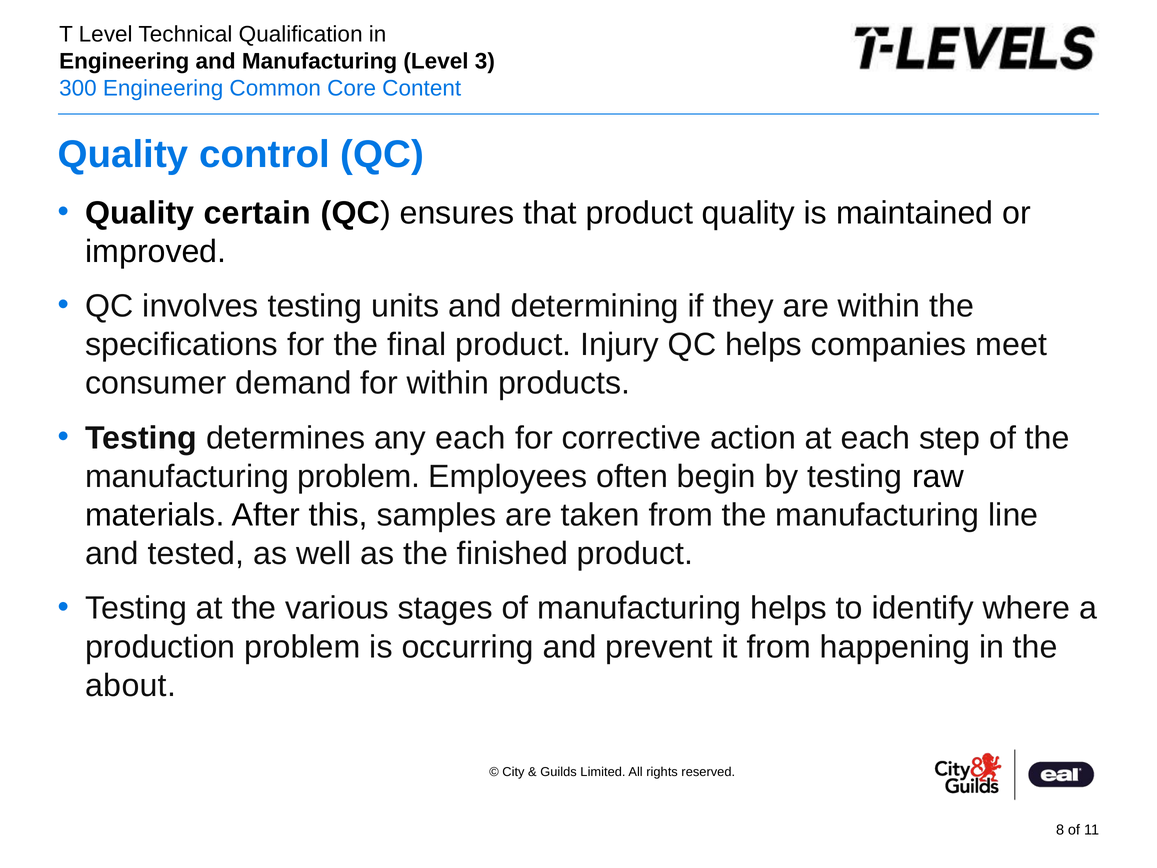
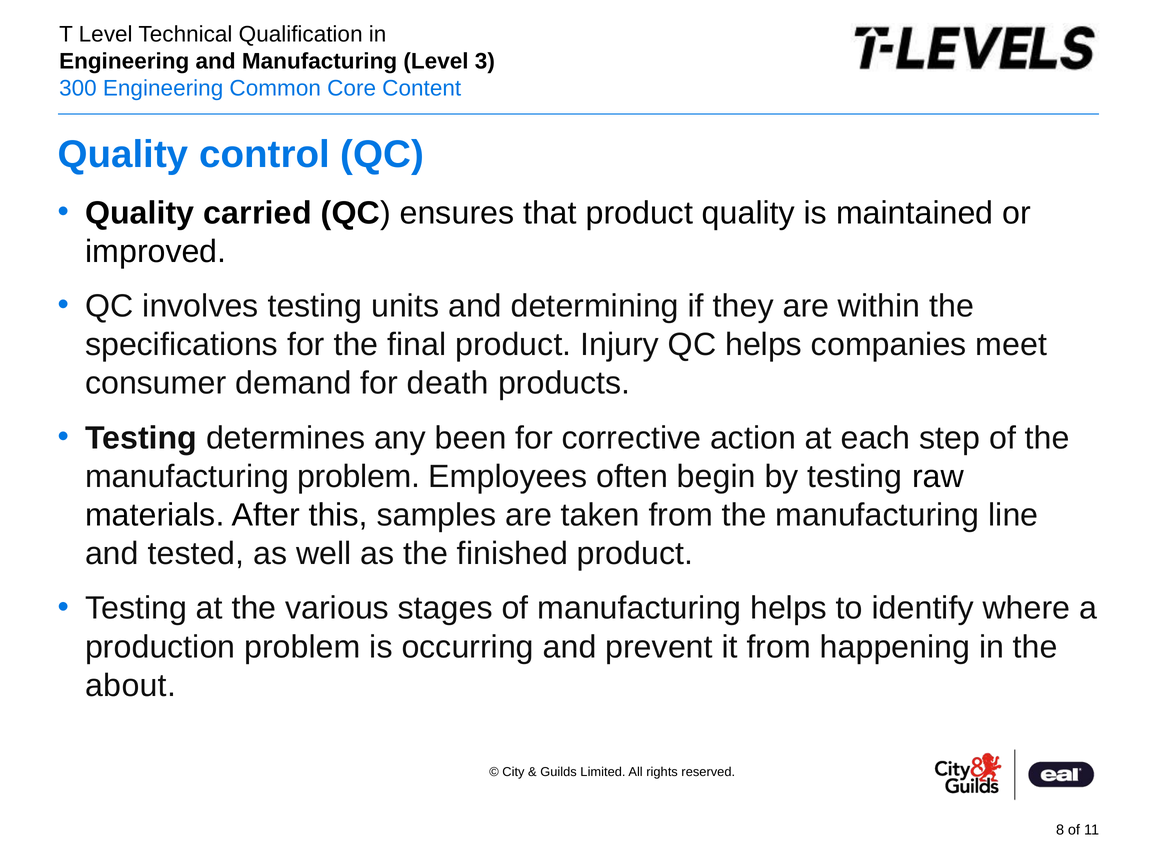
certain: certain -> carried (257, 213)
for within: within -> death (448, 383)
any each: each -> been (471, 438)
